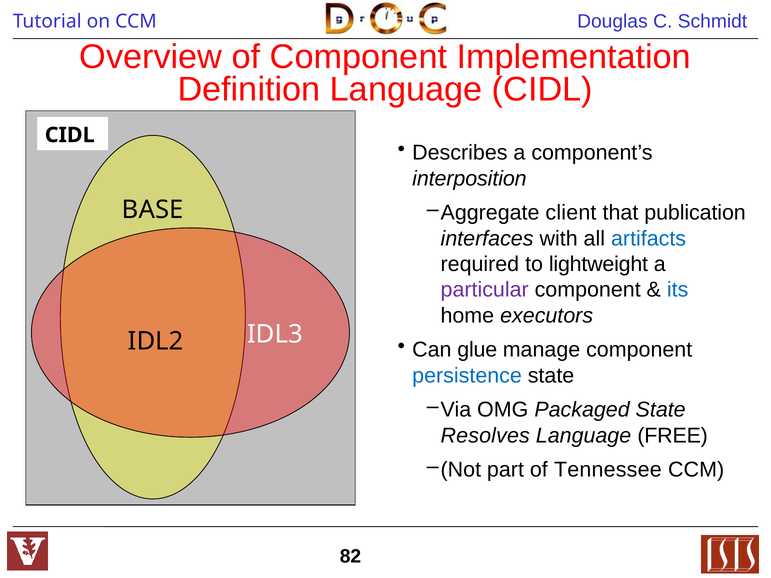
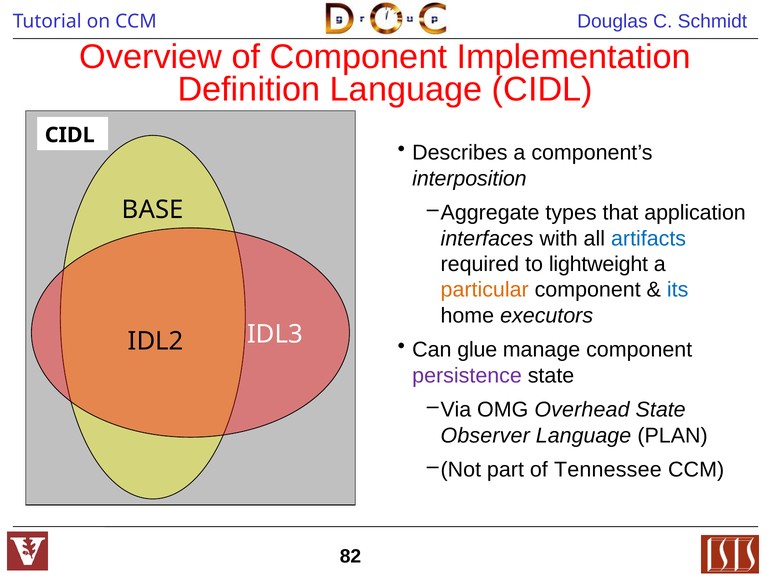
client: client -> types (571, 213)
publication: publication -> application (695, 213)
particular colour: purple -> orange (485, 290)
persistence colour: blue -> purple (467, 376)
Packaged: Packaged -> Overhead (582, 410)
Resolves: Resolves -> Observer (485, 436)
FREE: FREE -> PLAN (673, 436)
